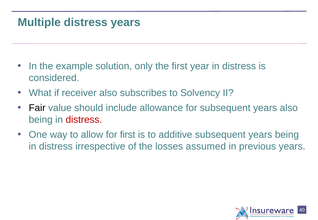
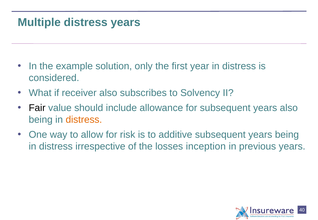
distress colour: red -> orange (84, 120)
for first: first -> risk (128, 135)
assumed: assumed -> inception (206, 146)
